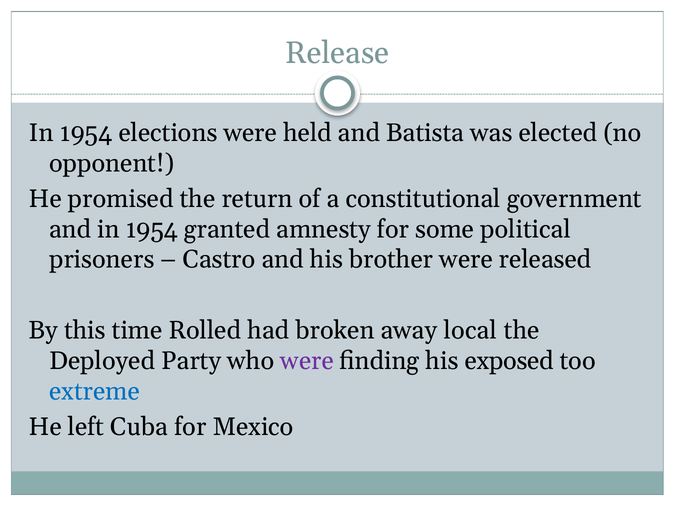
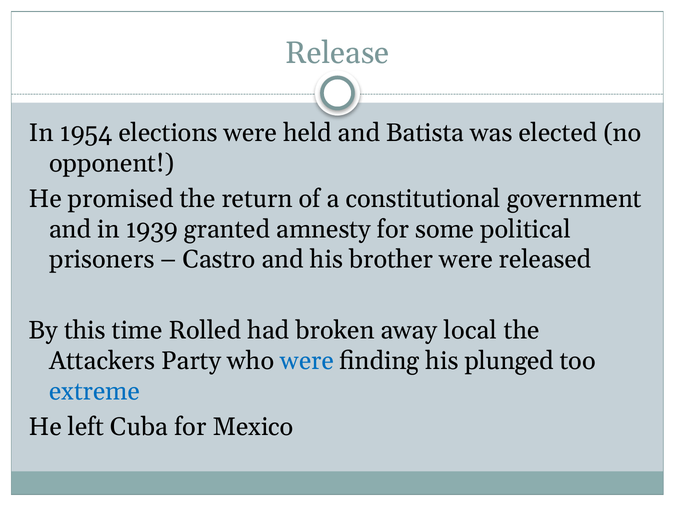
and in 1954: 1954 -> 1939 (152, 229)
Deployed: Deployed -> Attackers (102, 361)
were colour: purple -> blue (307, 361)
exposed: exposed -> plunged (509, 361)
